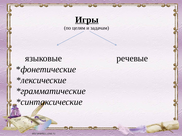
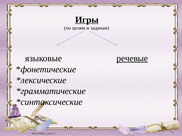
речевые underline: none -> present (132, 59)
